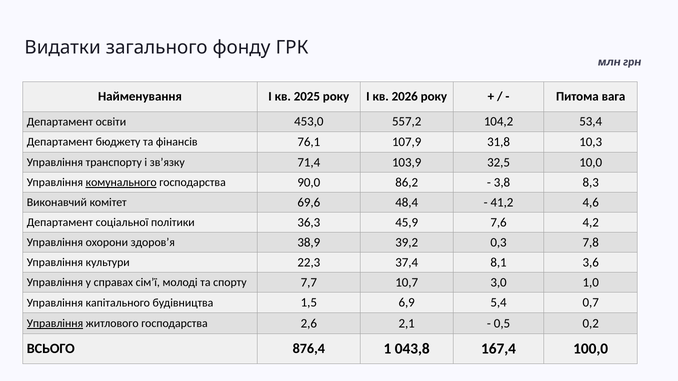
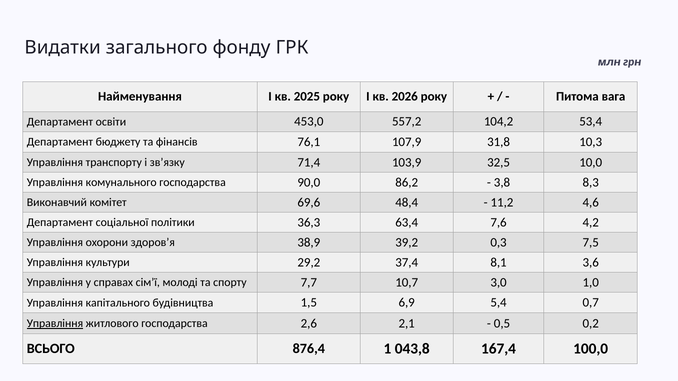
комунального underline: present -> none (121, 183)
41,2: 41,2 -> 11,2 (502, 203)
45,9: 45,9 -> 63,4 (407, 223)
7,8: 7,8 -> 7,5 (591, 243)
22,3: 22,3 -> 29,2 (309, 263)
